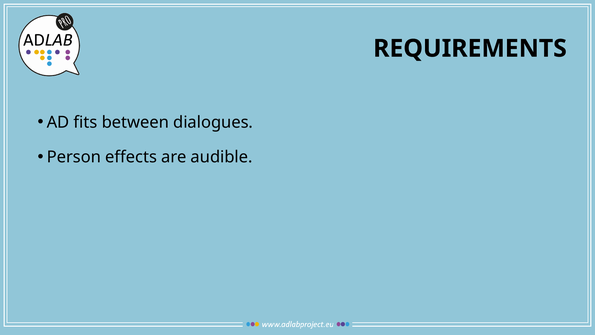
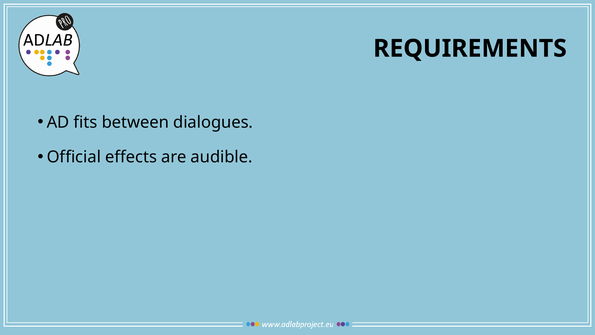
Person: Person -> Official (74, 157)
